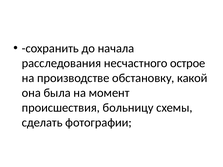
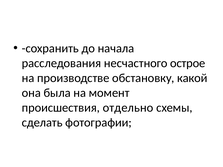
больницу: больницу -> отдельно (128, 108)
